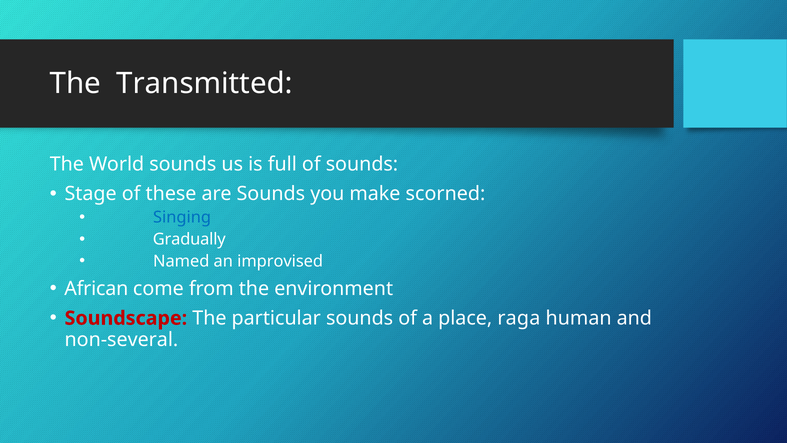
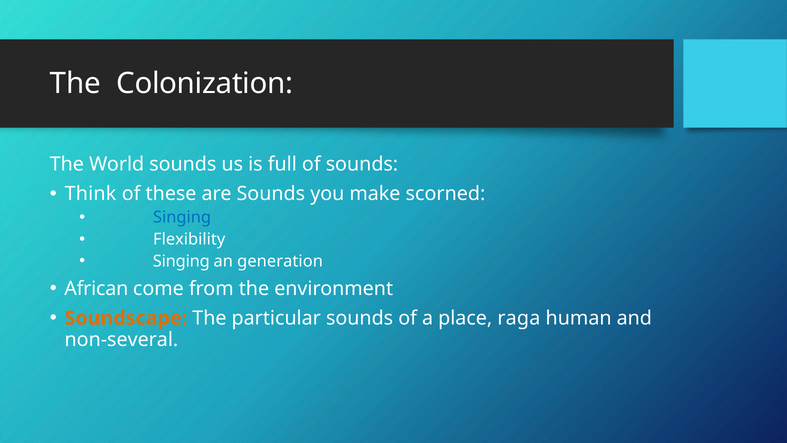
Transmitted: Transmitted -> Colonization (205, 83)
Stage: Stage -> Think (91, 194)
Gradually: Gradually -> Flexibility (189, 239)
Named: Named -> Singing (181, 261)
improvised: improvised -> generation (280, 261)
Soundscape colour: red -> orange (126, 318)
